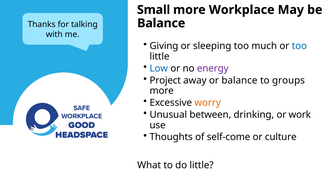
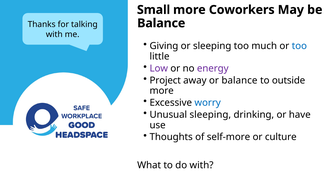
Workplace: Workplace -> Coworkers (242, 10)
Low colour: blue -> purple (159, 68)
groups: groups -> outside (289, 80)
worry colour: orange -> blue (208, 103)
Unusual between: between -> sleeping (210, 115)
work: work -> have (300, 115)
self-come: self-come -> self-more (229, 137)
do little: little -> with (202, 165)
